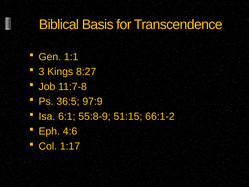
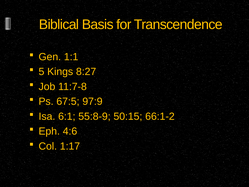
3: 3 -> 5 (41, 72)
36:5: 36:5 -> 67:5 (68, 101)
51:15: 51:15 -> 50:15 (128, 116)
